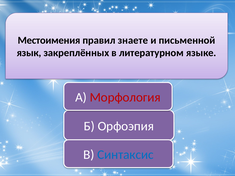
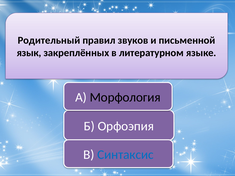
Местоимения: Местоимения -> Родительный (49, 40)
знаете: знаете -> звуков (133, 40)
Морфология colour: red -> black (125, 97)
